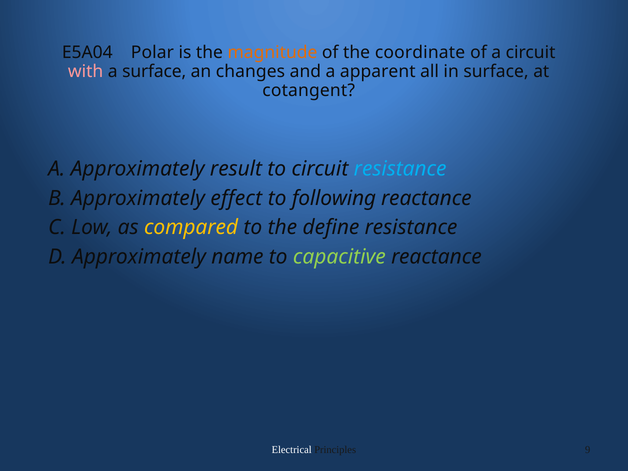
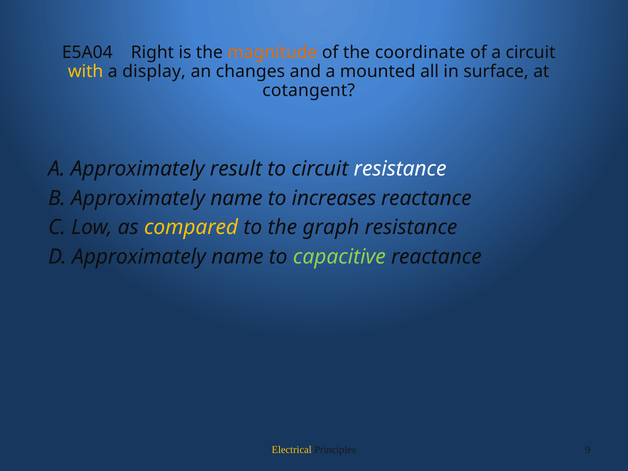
Polar: Polar -> Right (152, 53)
with colour: pink -> yellow (86, 72)
a surface: surface -> display (154, 72)
apparent: apparent -> mounted (378, 72)
resistance colour: light blue -> white (400, 169)
B Approximately effect: effect -> name (236, 198)
following: following -> increases (334, 198)
define: define -> graph (331, 228)
Electrical colour: white -> yellow (292, 450)
